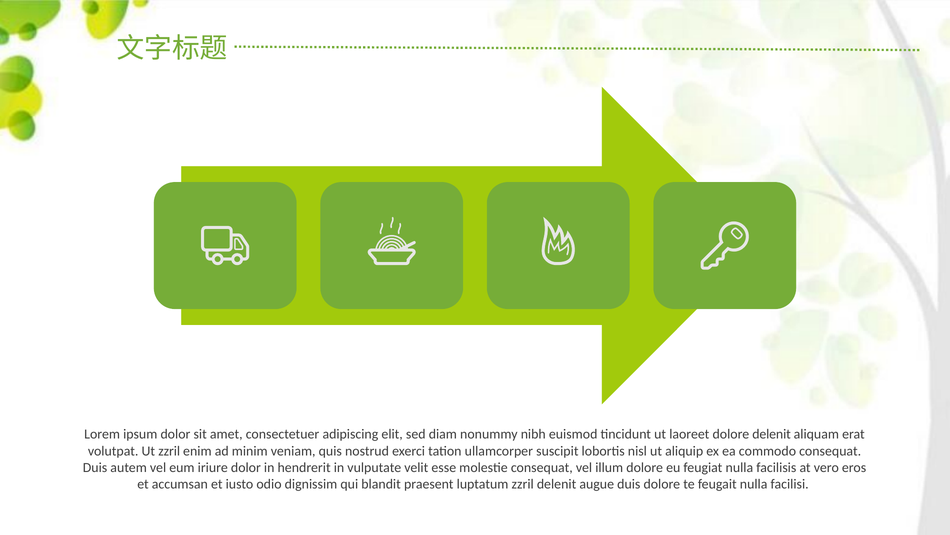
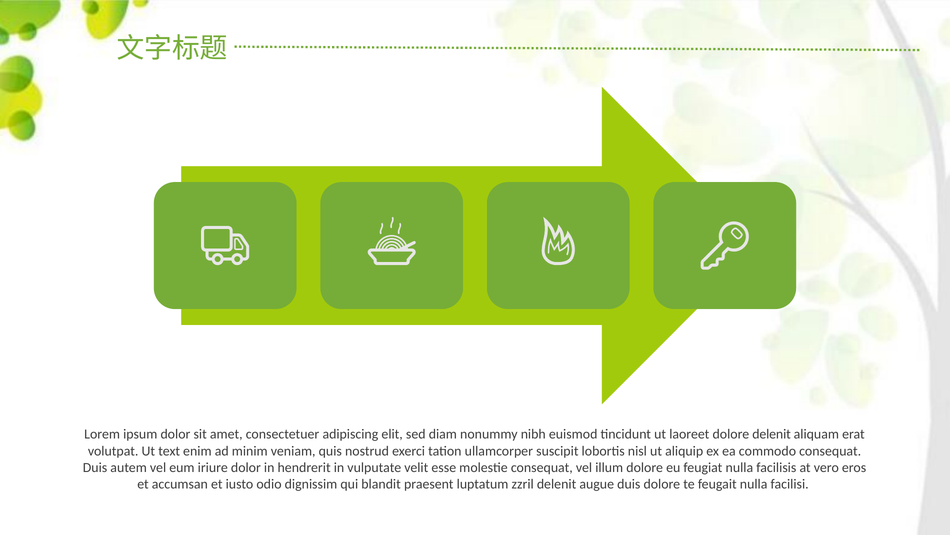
Ut zzril: zzril -> text (169, 450)
